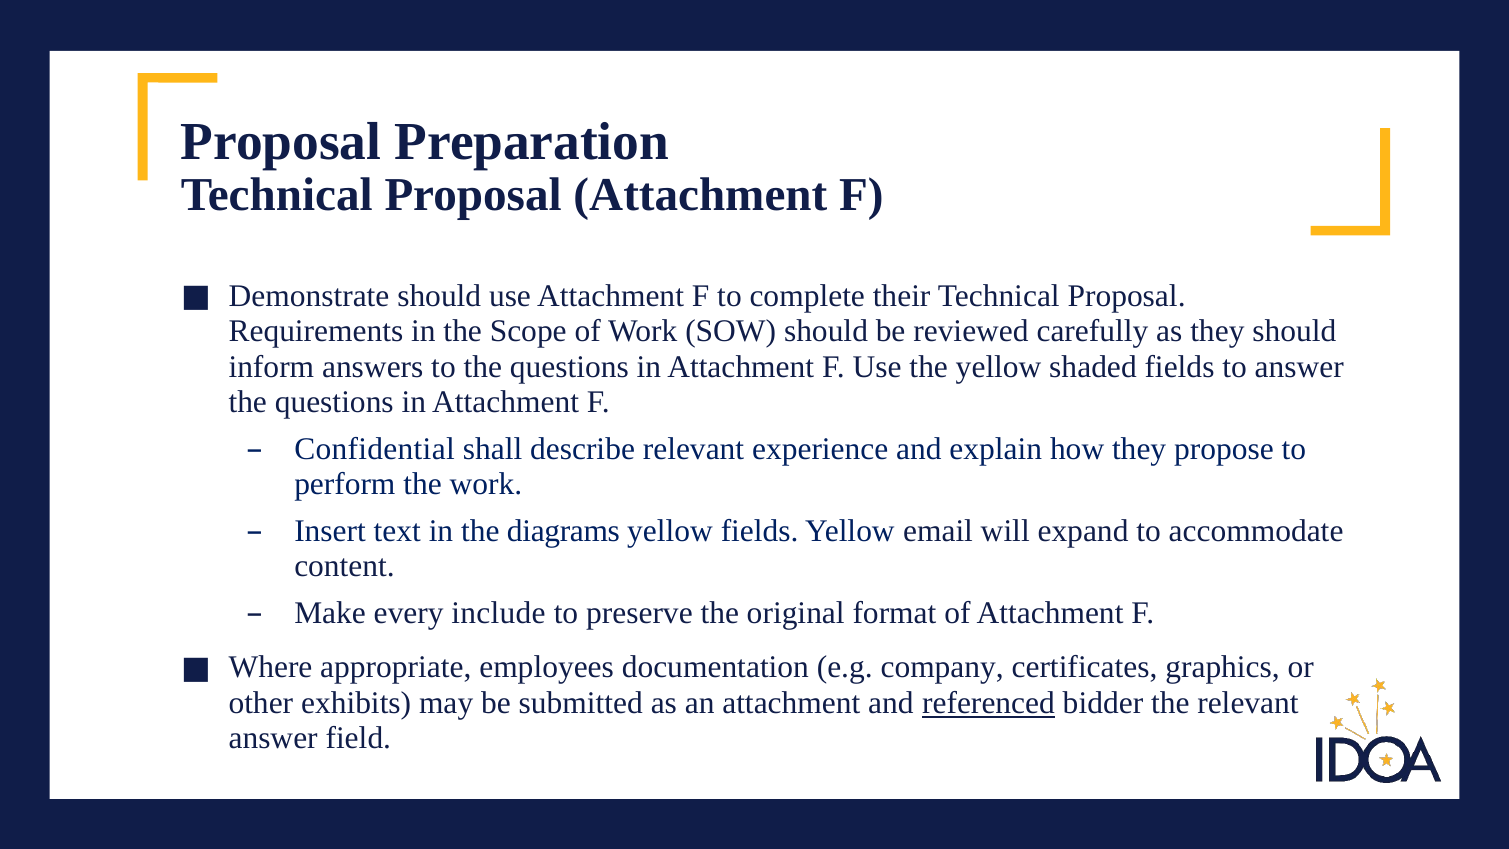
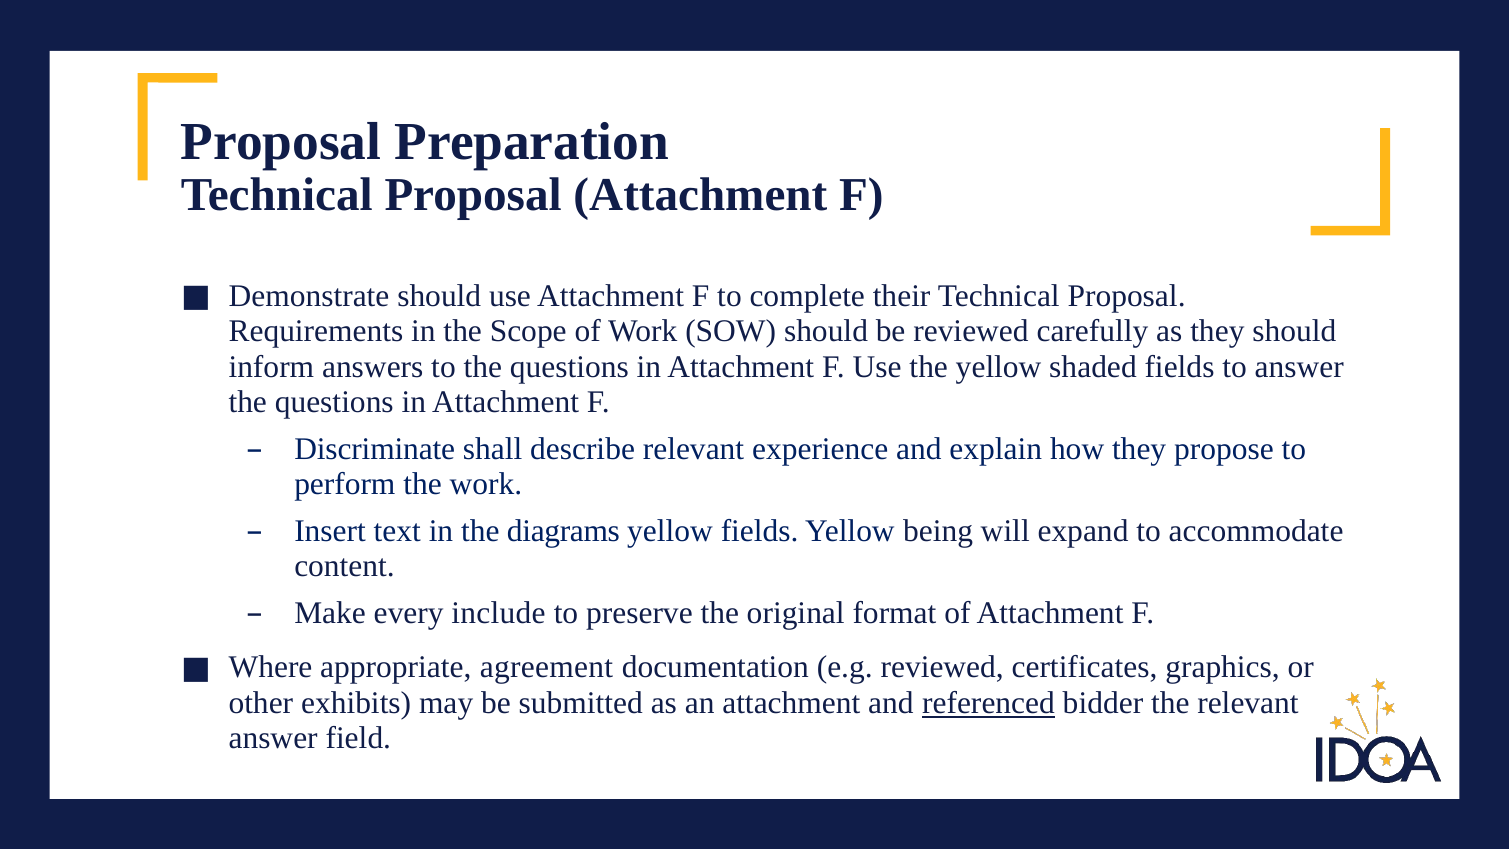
Confidential: Confidential -> Discriminate (375, 449)
email: email -> being (938, 531)
employees: employees -> agreement (546, 667)
e.g company: company -> reviewed (942, 667)
